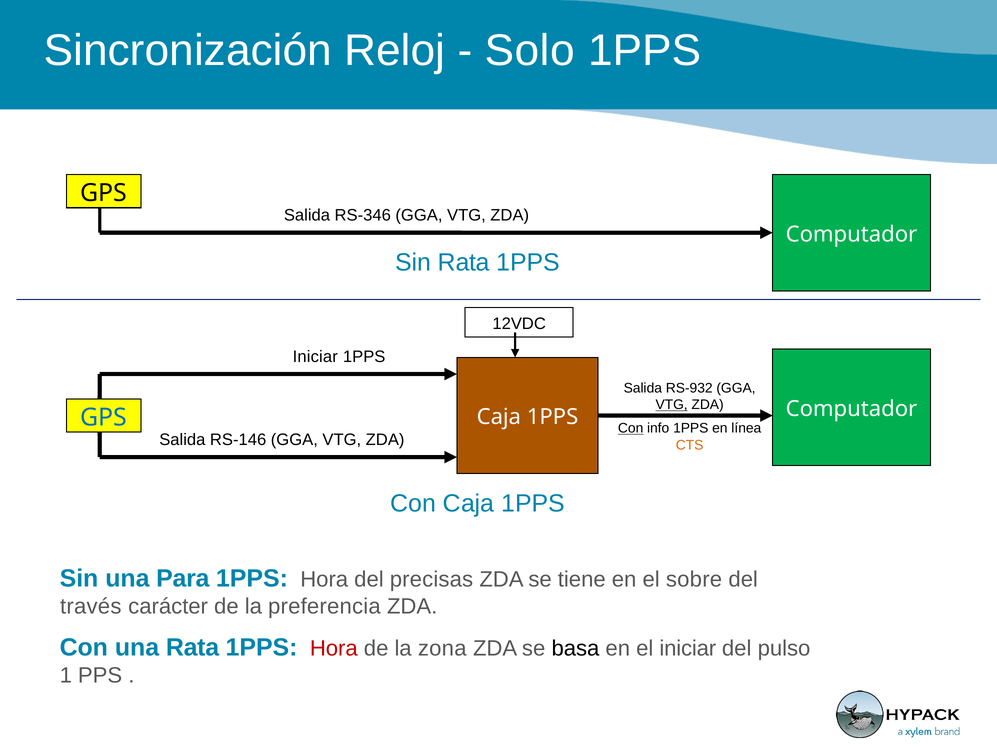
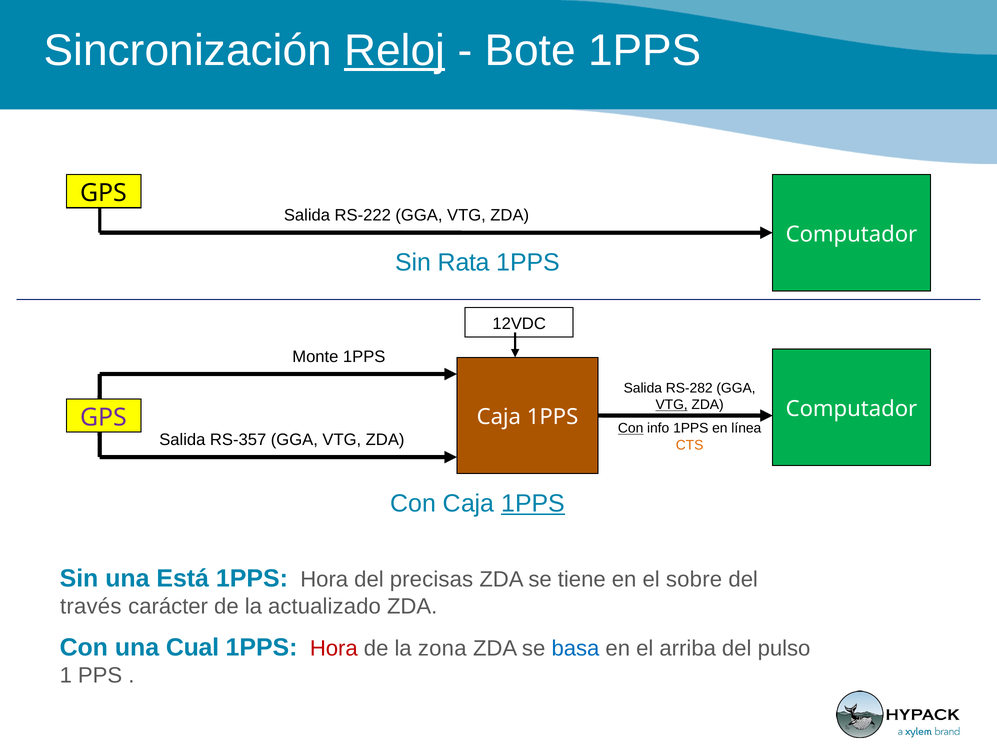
Reloj underline: none -> present (395, 50)
Solo: Solo -> Bote (530, 50)
RS-346: RS-346 -> RS-222 (363, 215)
Iniciar: Iniciar -> Monte (315, 357)
RS-932: RS-932 -> RS-282 (689, 388)
GPS colour: blue -> purple (104, 417)
RS-146: RS-146 -> RS-357 (238, 440)
1PPS underline: none -> present (533, 503)
Para: Para -> Está (183, 578)
preferencia: preferencia -> actualizado (324, 606)
una Rata: Rata -> Cual (193, 647)
basa colour: black -> blue (575, 648)
el iniciar: iniciar -> arriba (688, 648)
